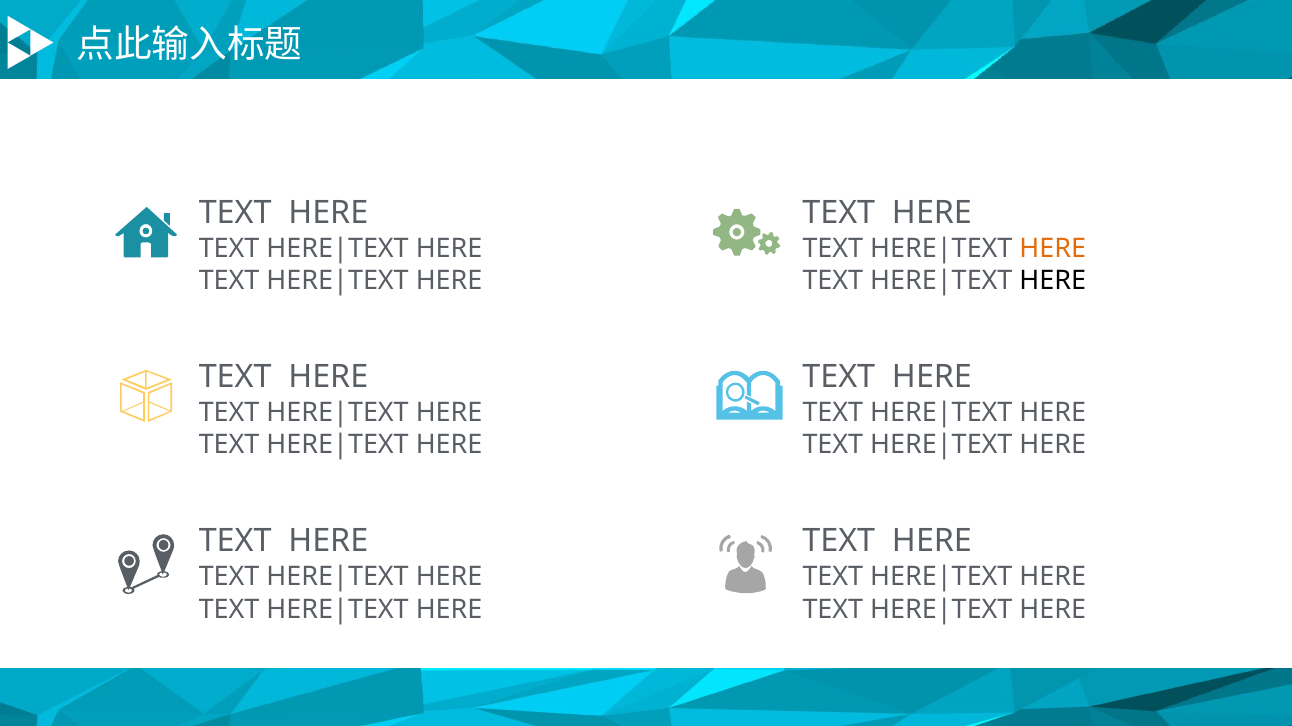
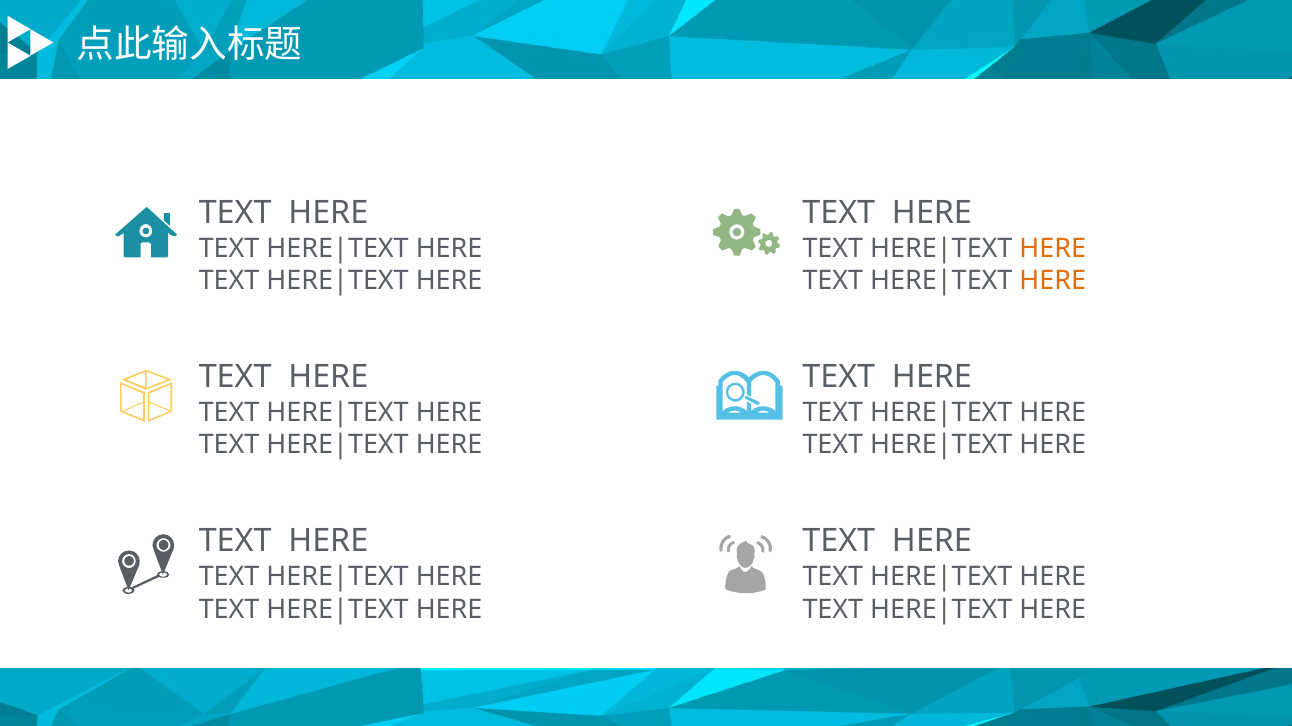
HERE colour: black -> orange (1053, 281)
